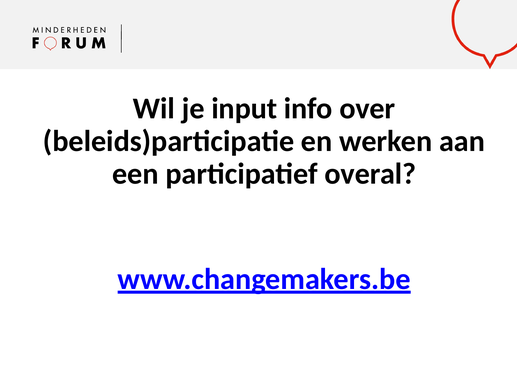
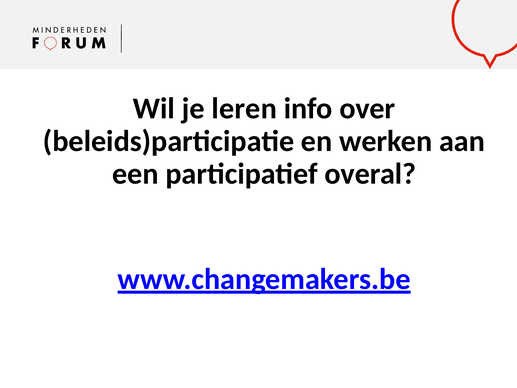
input: input -> leren (244, 108)
